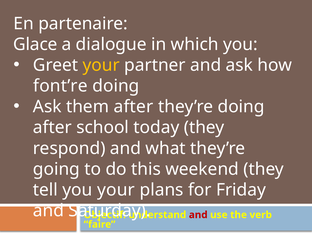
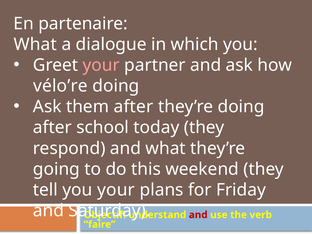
Glace: Glace -> What (35, 44)
your colour: yellow -> pink (101, 65)
font’re: font’re -> vélo’re (60, 86)
